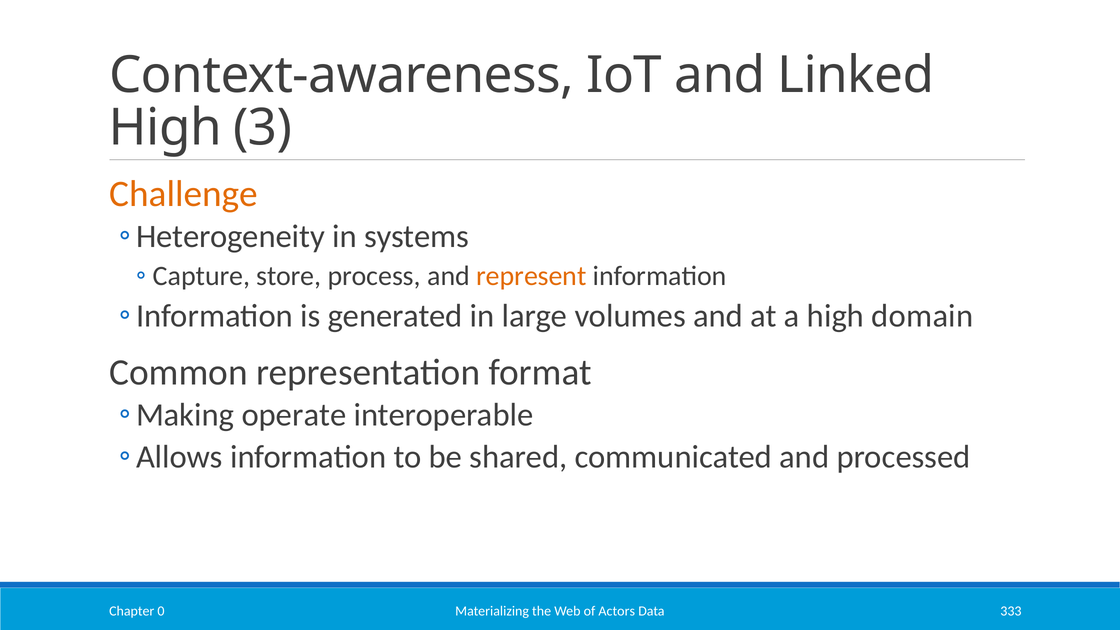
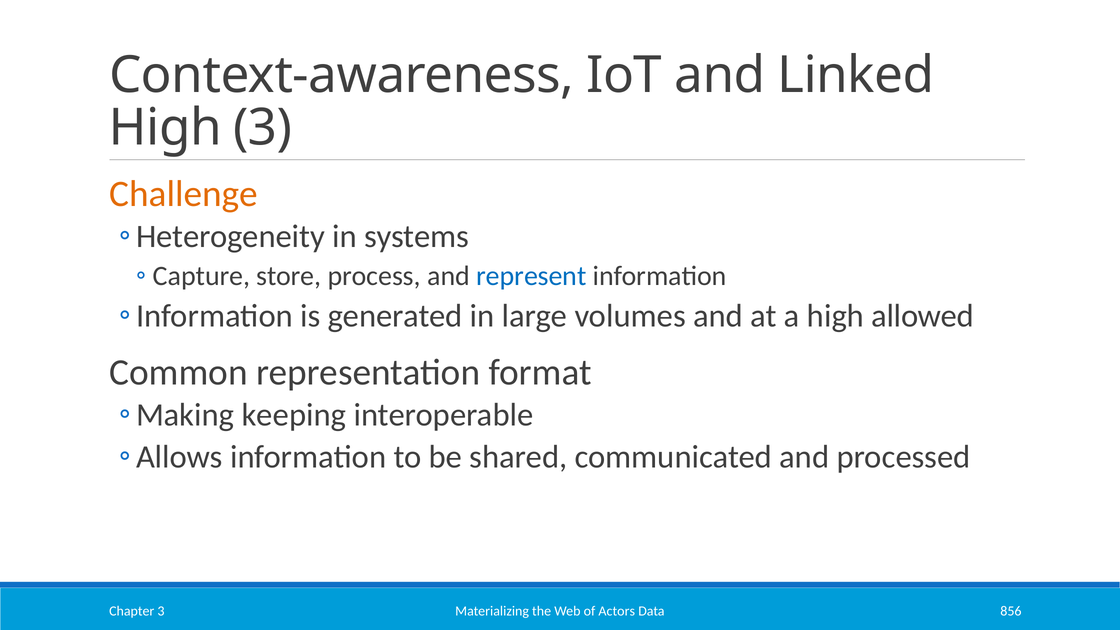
represent colour: orange -> blue (531, 276)
domain: domain -> allowed (923, 316)
operate: operate -> keeping (294, 415)
333: 333 -> 856 (1011, 611)
Chapter 0: 0 -> 3 (161, 611)
